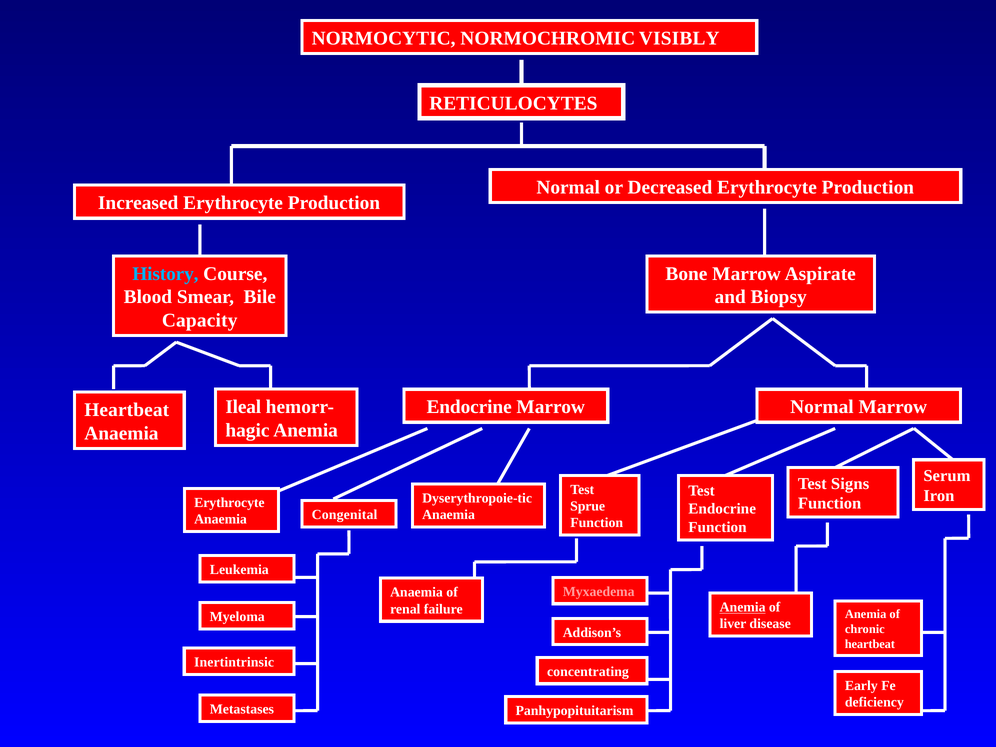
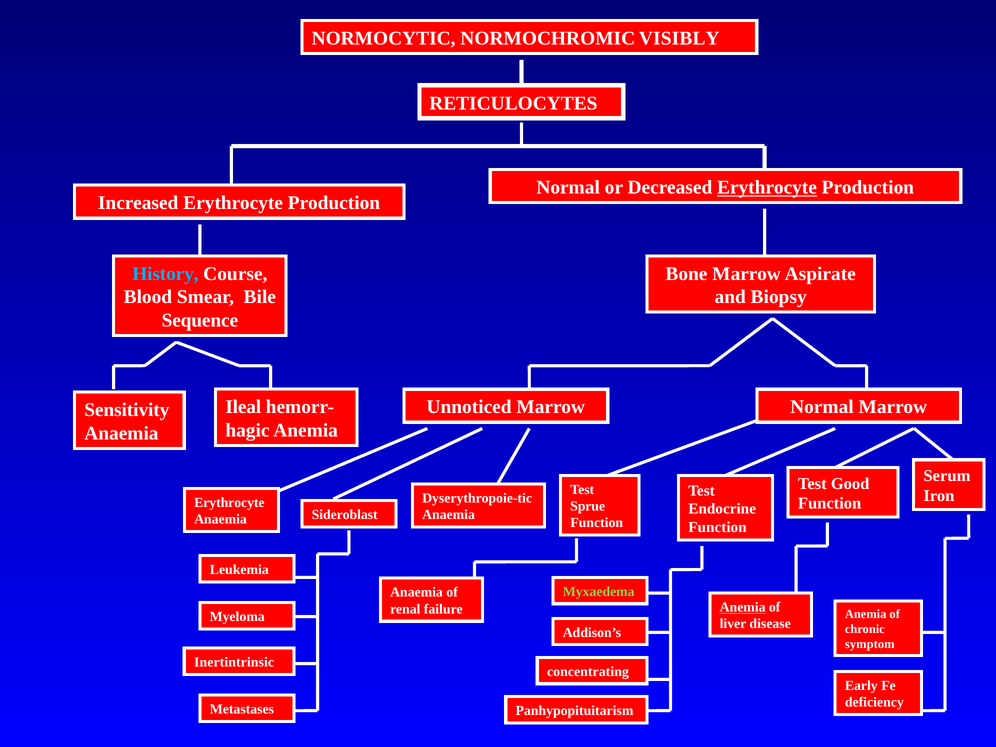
Erythrocyte underline: none -> present (767, 188)
Capacity: Capacity -> Sequence (200, 320)
Endocrine: Endocrine -> Unnoticed (469, 407)
Heartbeat: Heartbeat -> Sensitivity (127, 410)
Signs: Signs -> Good (850, 484)
Congenital: Congenital -> Sideroblast (345, 515)
Myxaedema colour: pink -> light green (599, 592)
heartbeat: heartbeat -> symptom (870, 644)
